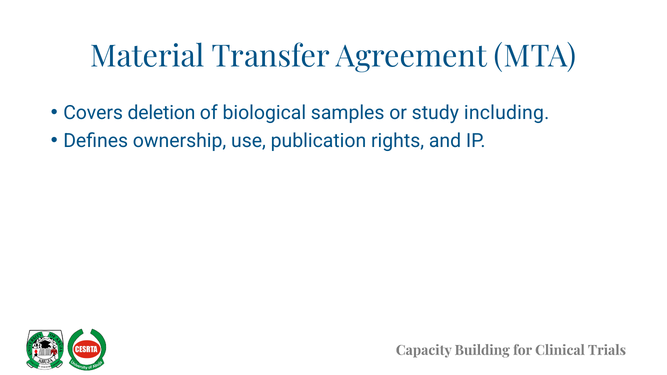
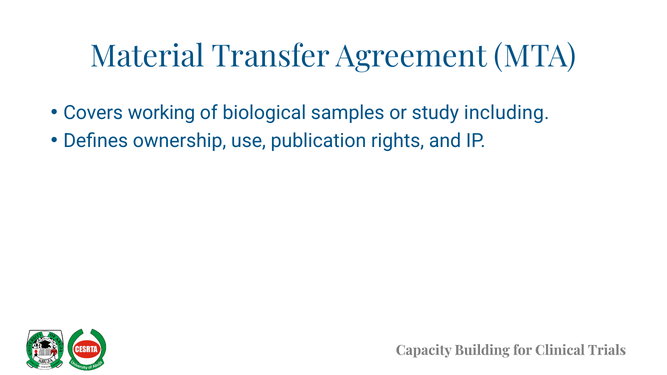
deletion: deletion -> working (162, 113)
